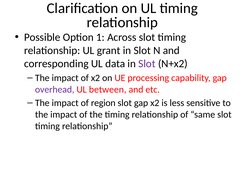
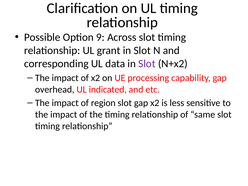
1: 1 -> 9 (100, 37)
overhead colour: purple -> black (55, 89)
between: between -> indicated (108, 89)
